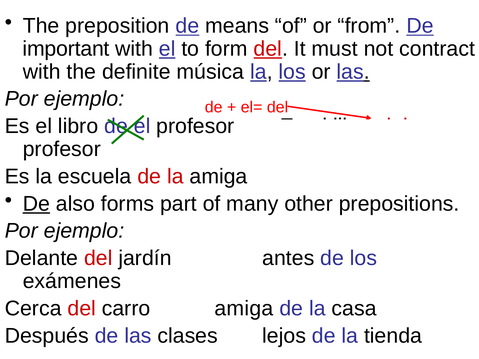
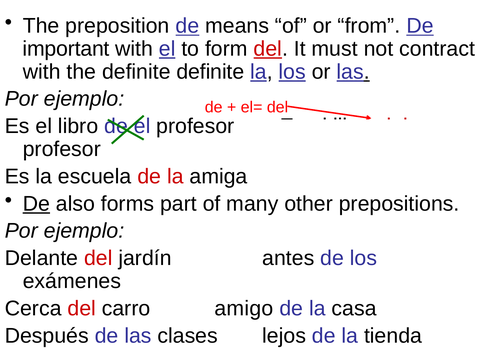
definite música: música -> definite (210, 72)
carro amiga: amiga -> amigo (244, 309)
